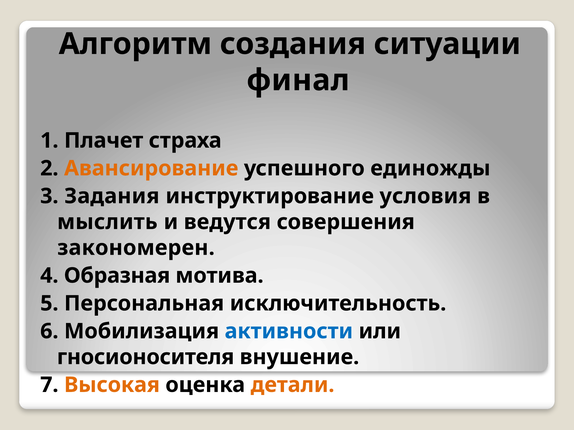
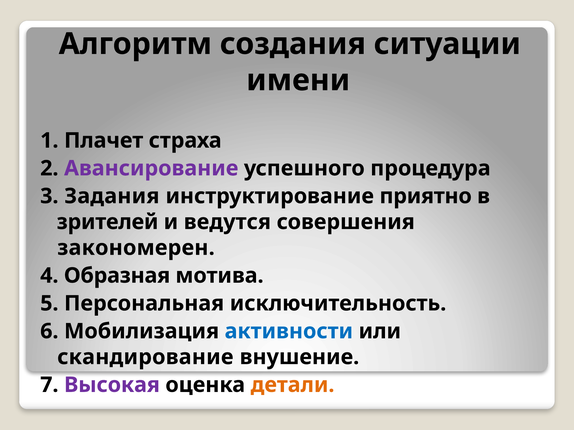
финал: финал -> имени (298, 80)
Авансирование colour: orange -> purple (151, 169)
единожды: единожды -> процедура (430, 169)
условия: условия -> приятно (426, 196)
мыслить: мыслить -> зрителей (108, 222)
гносионосителя: гносионосителя -> скандирование (145, 357)
Высокая colour: orange -> purple (112, 385)
